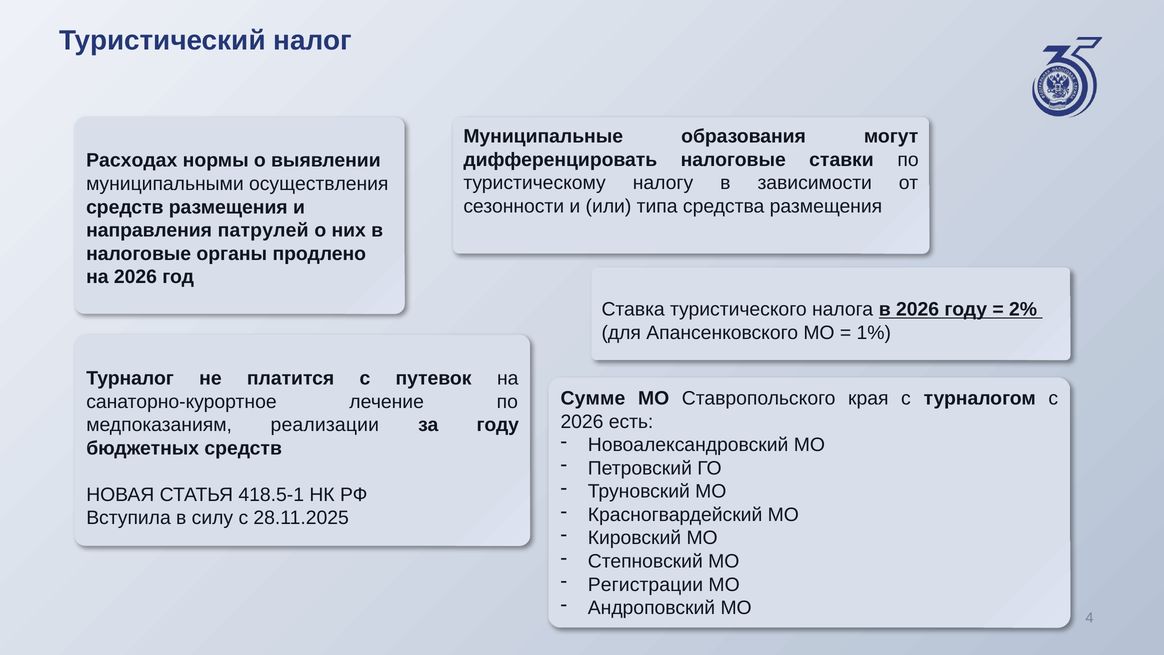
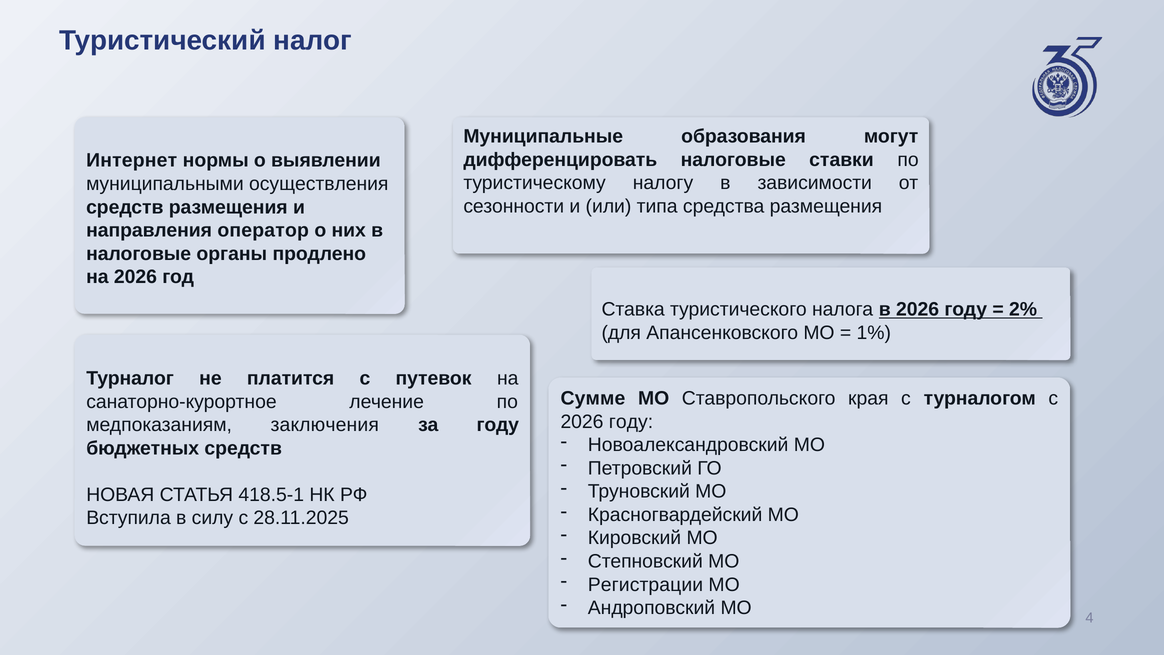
Расходах: Расходах -> Интернет (132, 161)
патрулей: патрулей -> оператор (263, 230)
есть: есть -> году (631, 422)
реализации: реализации -> заключения (325, 425)
